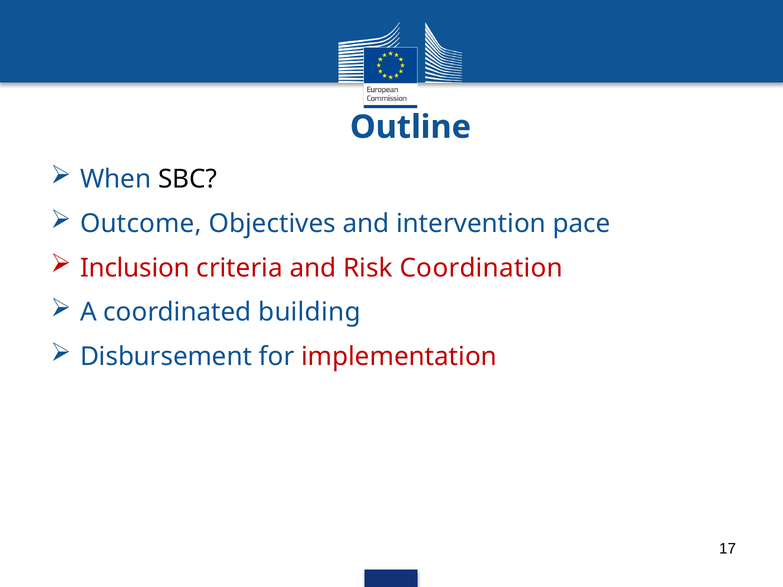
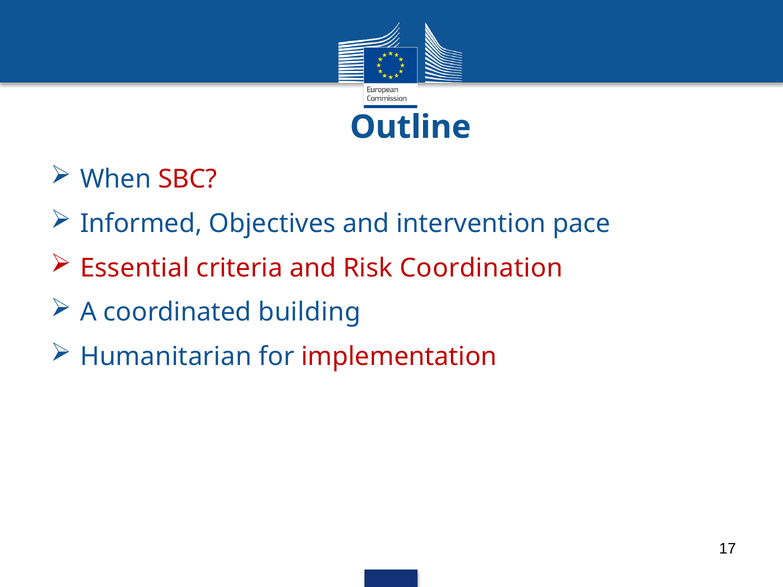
SBC colour: black -> red (188, 179)
Outcome: Outcome -> Informed (141, 224)
Inclusion: Inclusion -> Essential (135, 268)
Disbursement: Disbursement -> Humanitarian (166, 357)
